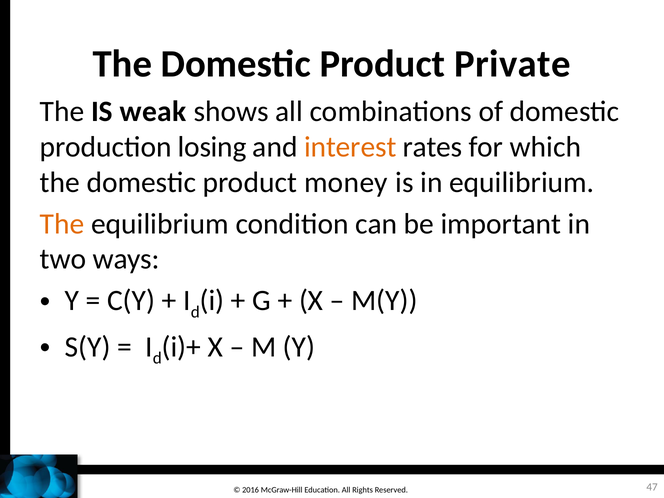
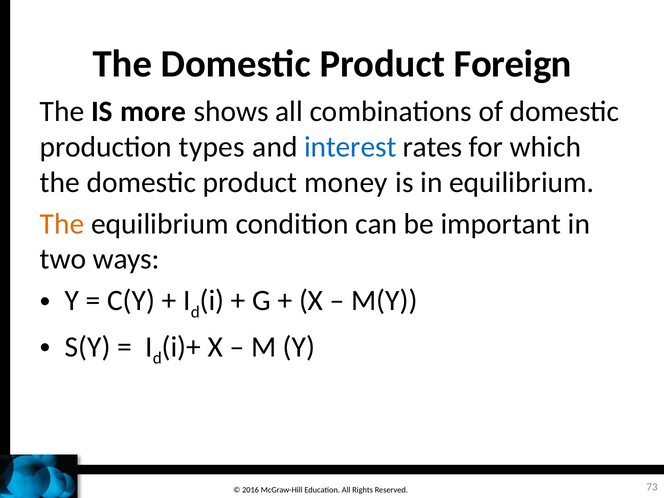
Private: Private -> Foreign (513, 64)
weak: weak -> more (153, 112)
losing: losing -> types (212, 147)
interest colour: orange -> blue (350, 147)
47: 47 -> 73 (652, 487)
